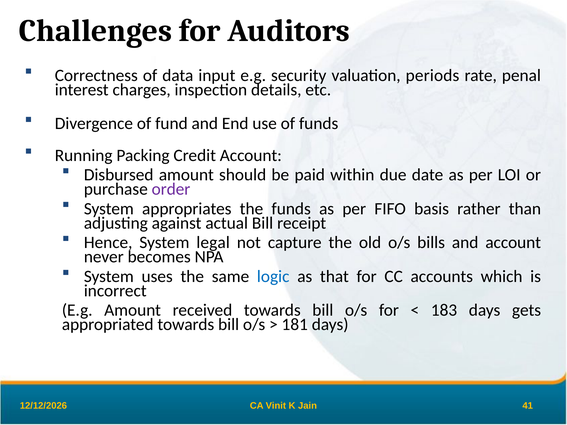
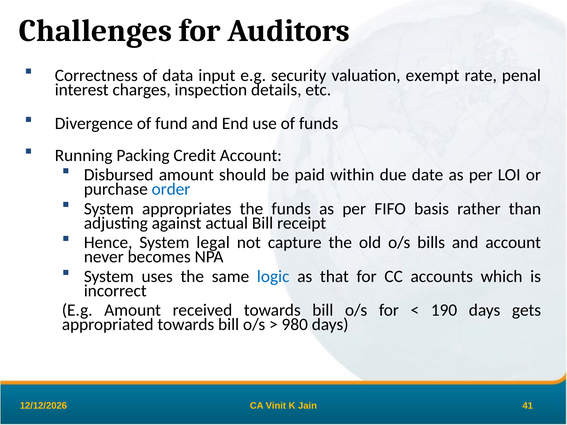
periods: periods -> exempt (433, 75)
order colour: purple -> blue (171, 189)
183: 183 -> 190 (444, 310)
181: 181 -> 980 (295, 325)
